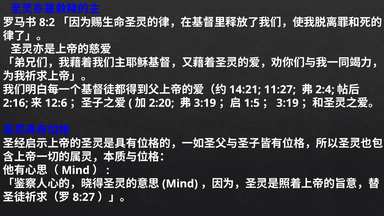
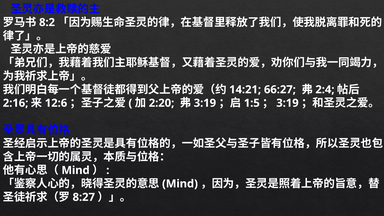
11:27: 11:27 -> 66:27 (280, 90)
